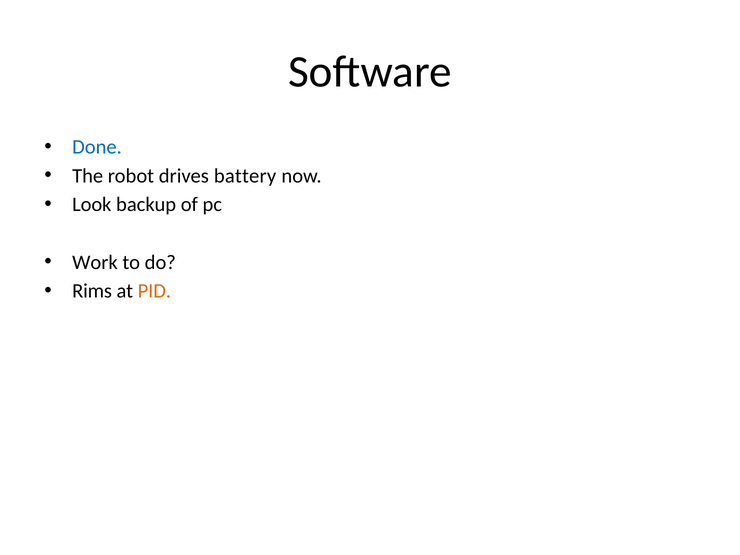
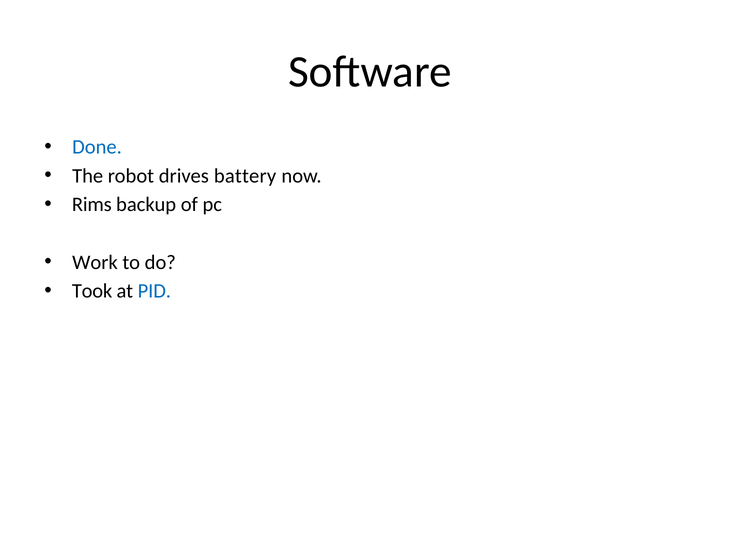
Look: Look -> Rims (92, 205)
Rims: Rims -> Took (92, 291)
PID colour: orange -> blue (154, 291)
